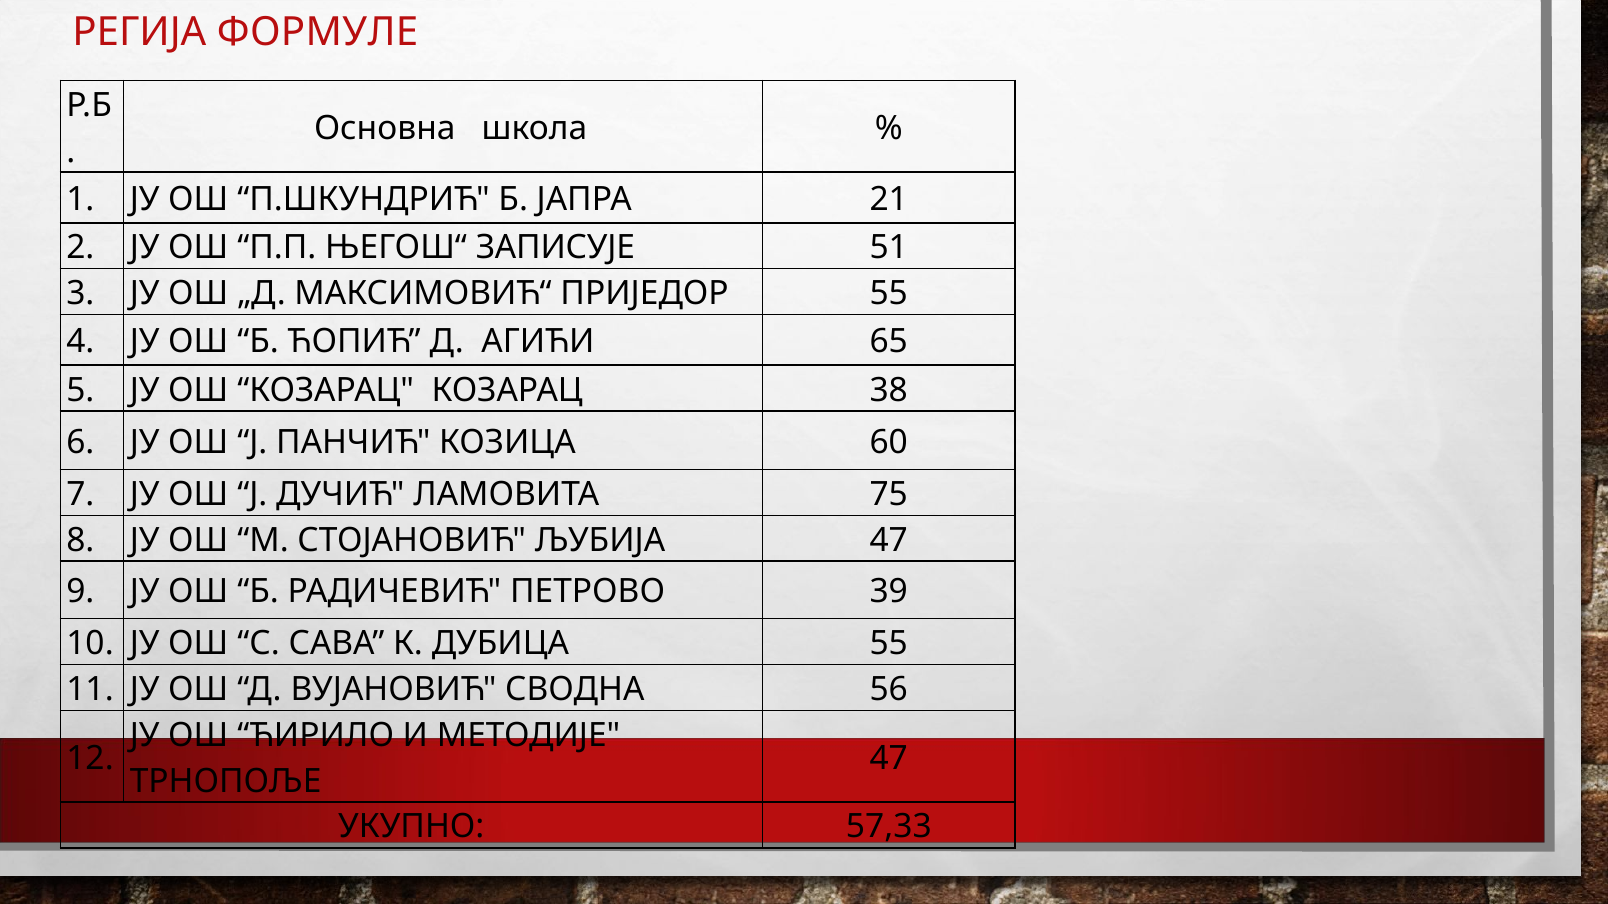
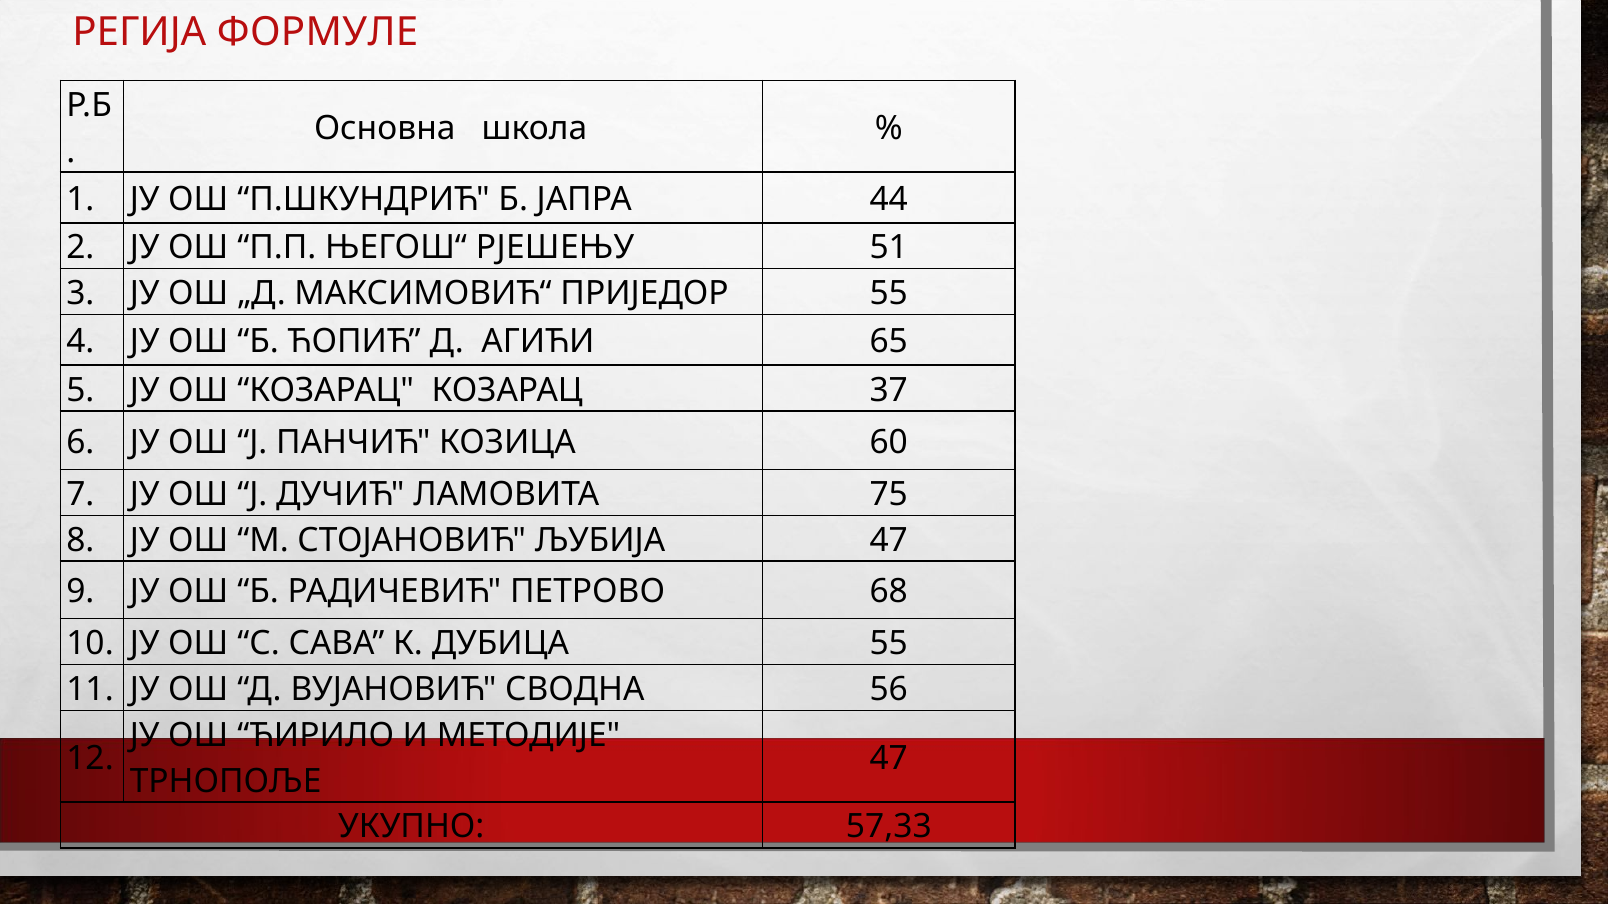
21: 21 -> 44 (889, 200)
ЗАПИСУЈЕ: ЗАПИСУЈЕ -> РЈЕШЕЊУ (555, 248)
38: 38 -> 37 (889, 390)
39: 39 -> 68 (889, 592)
